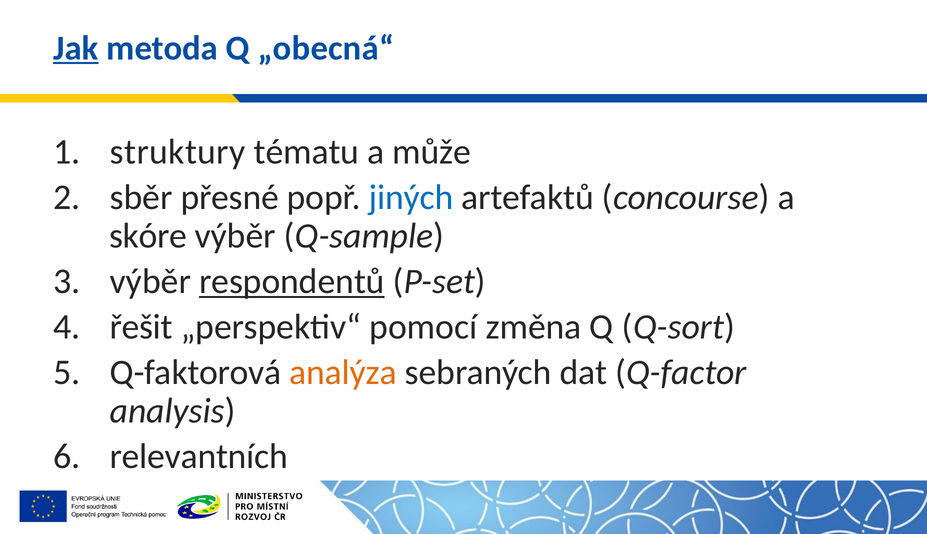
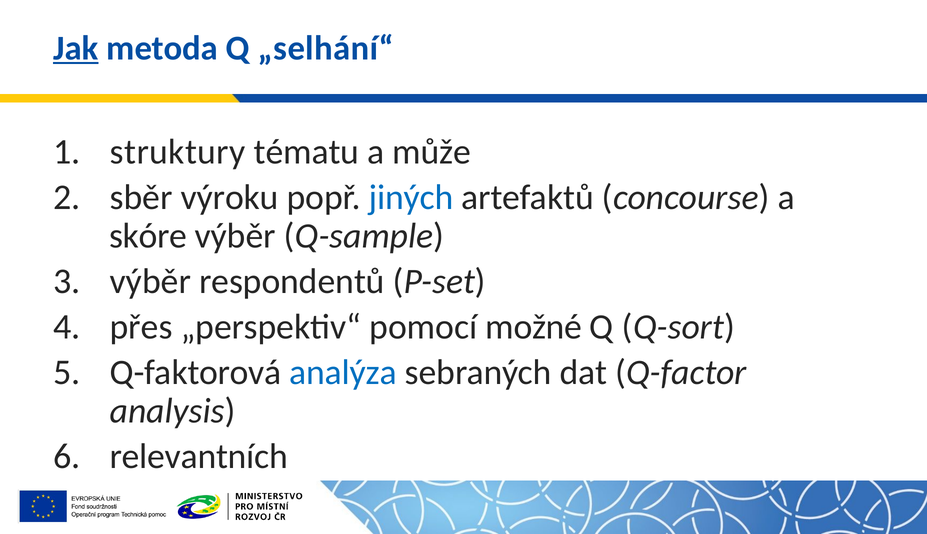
„obecná“: „obecná“ -> „selhání“ (326, 48)
přesné: přesné -> výroku (230, 197)
respondentů underline: present -> none (292, 282)
řešit: řešit -> přes (141, 327)
změna: změna -> možné (534, 327)
analýza colour: orange -> blue (343, 373)
